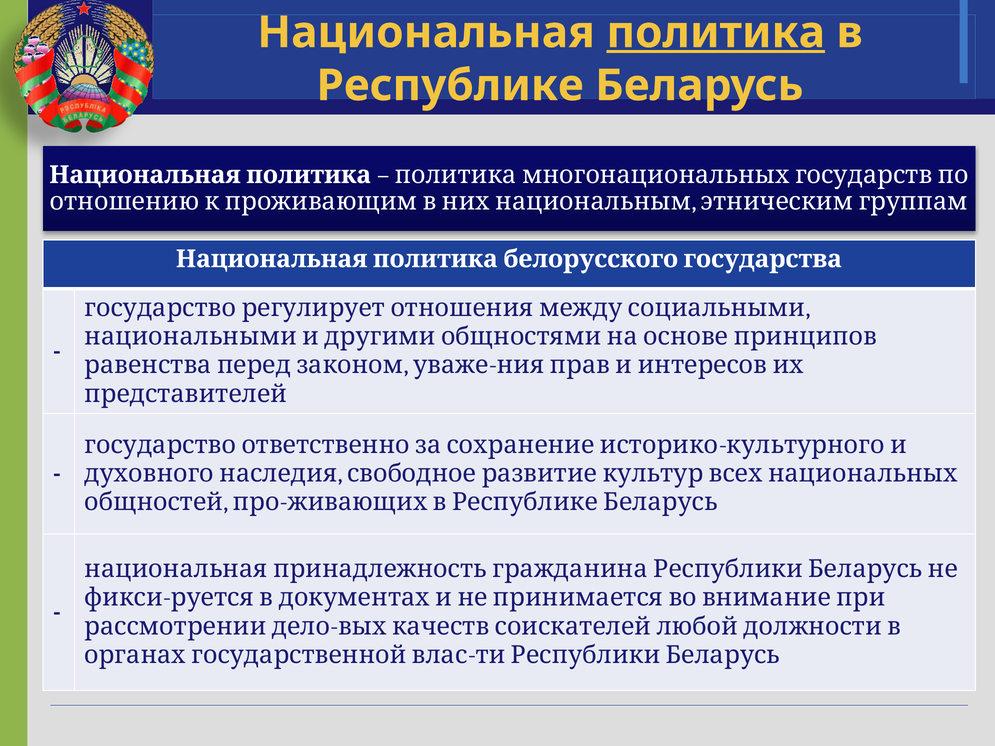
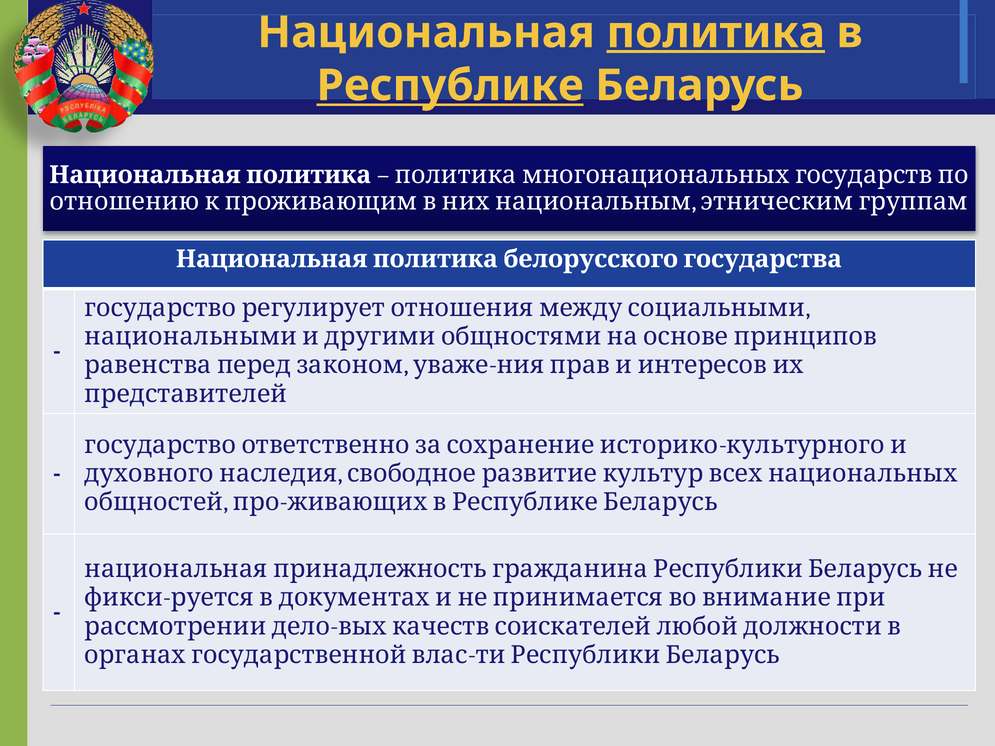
Республике underline: none -> present (450, 86)
